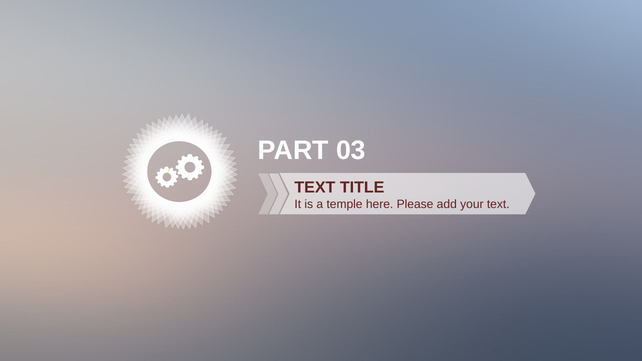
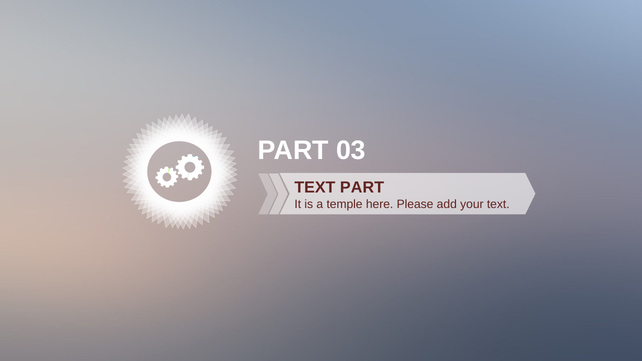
TEXT TITLE: TITLE -> PART (362, 188)
